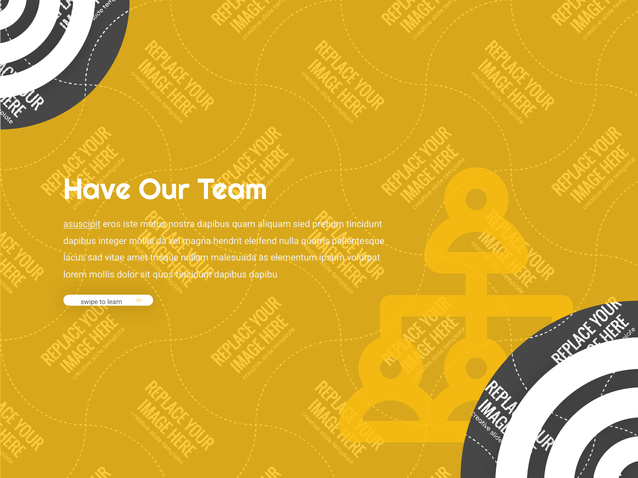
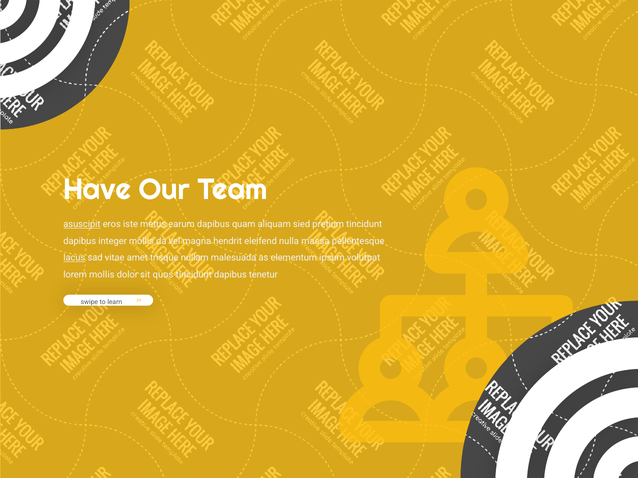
nostra: nostra -> earum (182, 225)
quams: quams -> massa (315, 241)
lacus underline: none -> present (74, 258)
dapibu: dapibu -> tenetur (263, 275)
